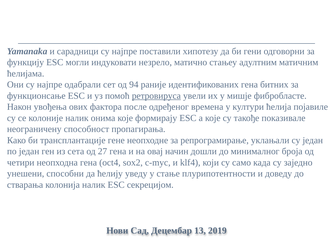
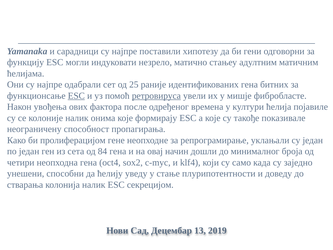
94: 94 -> 25 (134, 85)
ESC underline: none -> present (76, 96)
трансплантације: трансплантације -> пролиферацијом (73, 140)
27: 27 -> 84 (102, 151)
